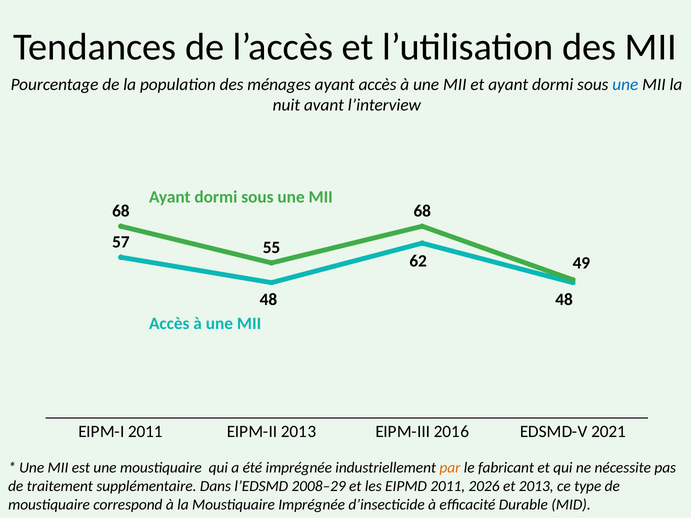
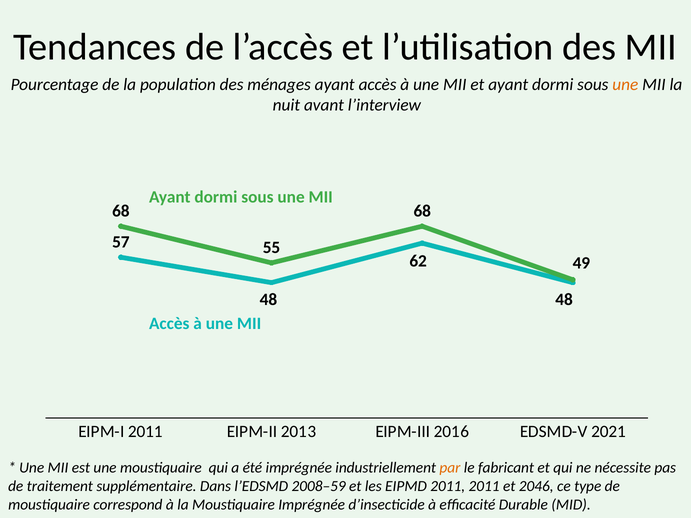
une colour: blue -> orange (625, 85)
2008–29: 2008–29 -> 2008–59 (319, 487)
2011 2026: 2026 -> 2011 (484, 487)
et 2013: 2013 -> 2046 (536, 487)
